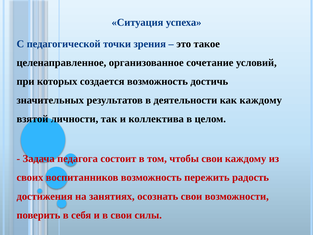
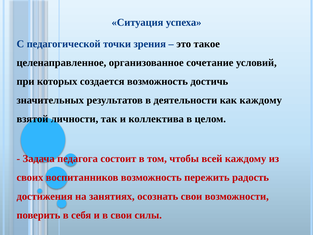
чтобы свои: свои -> всей (212, 159)
